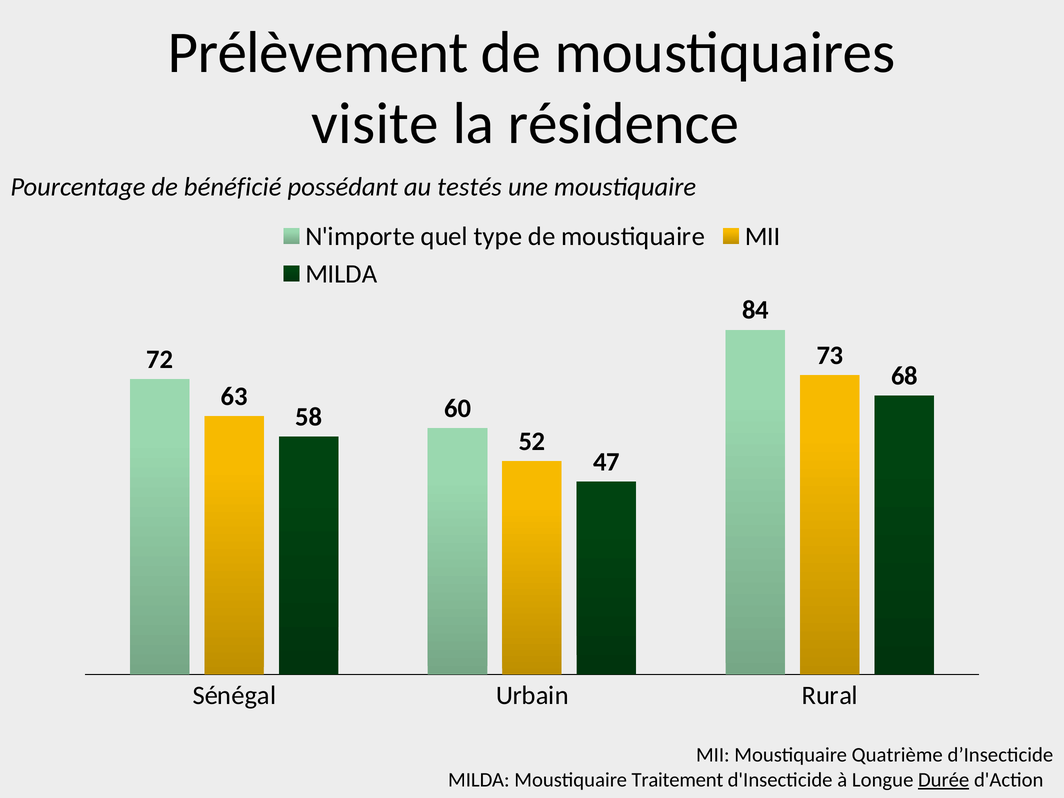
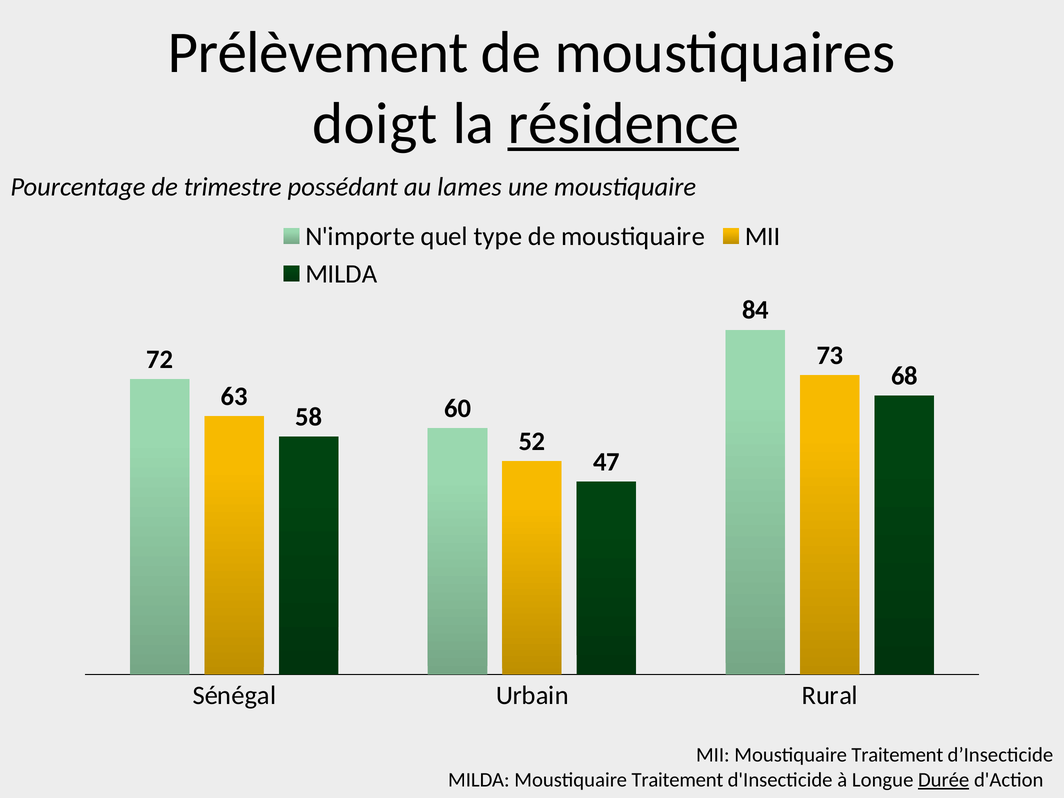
visite: visite -> doigt (375, 124)
résidence underline: none -> present (623, 124)
bénéficié: bénéficié -> trimestre (233, 187)
testés: testés -> lames (469, 187)
MII Moustiquaire Quatrième: Quatrième -> Traitement (897, 755)
